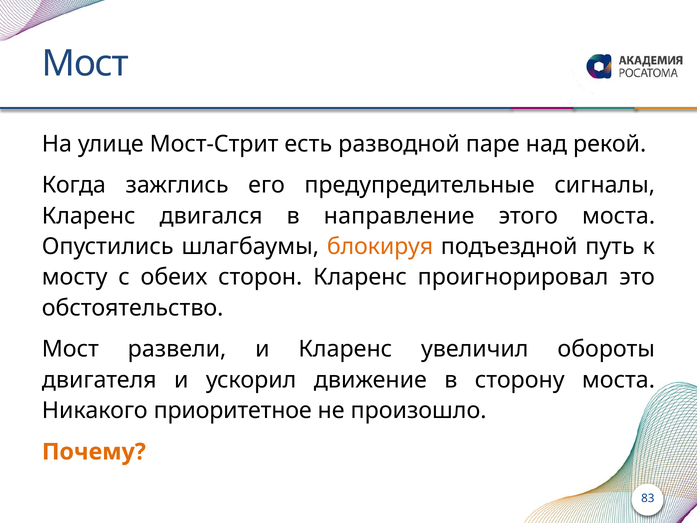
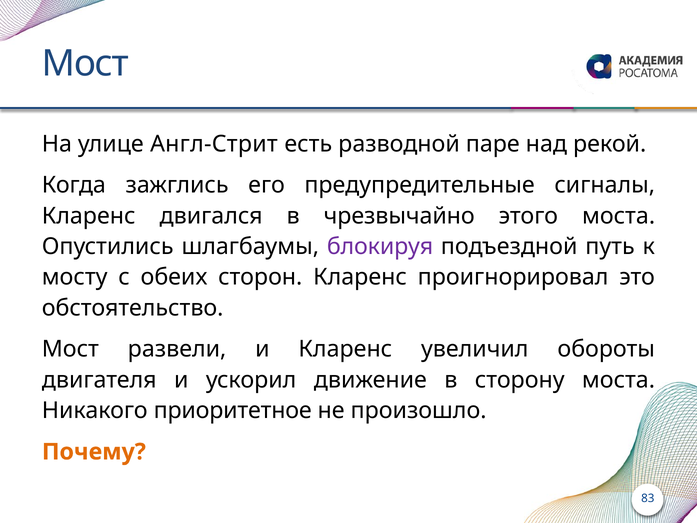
Мост-Стрит: Мост-Стрит -> Англ-Стрит (214, 144)
направление: направление -> чрезвычайно (399, 216)
блокируя colour: orange -> purple (380, 246)
